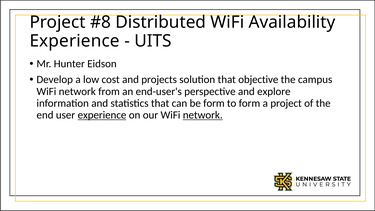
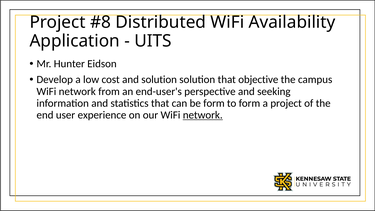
Experience: Experience -> Application (75, 41)
and projects: projects -> solution (159, 80)
explore: explore -> seeking (274, 91)
experience underline: present -> none (102, 115)
